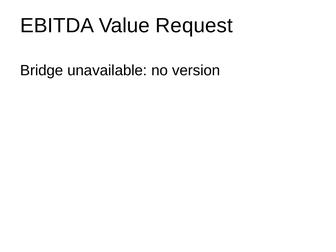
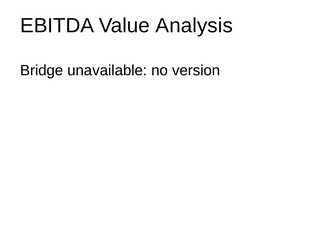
Request: Request -> Analysis (194, 26)
